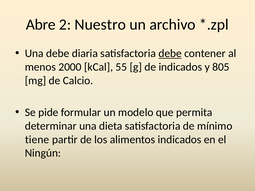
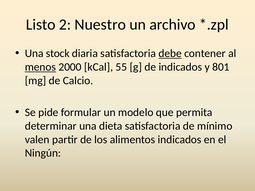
Abre: Abre -> Listo (41, 25)
Una debe: debe -> stock (58, 53)
menos underline: none -> present (40, 67)
805: 805 -> 801 (221, 67)
tiene: tiene -> valen (37, 140)
